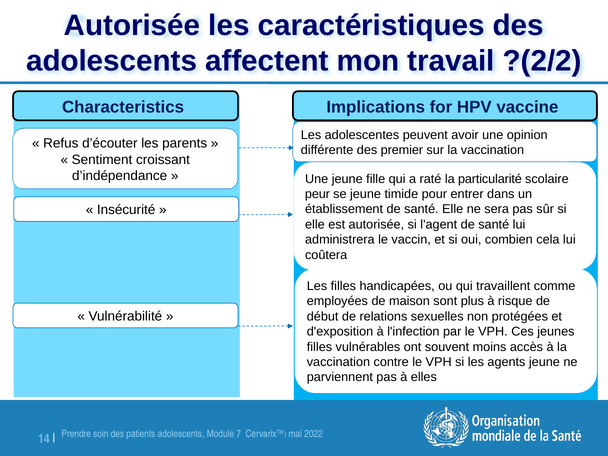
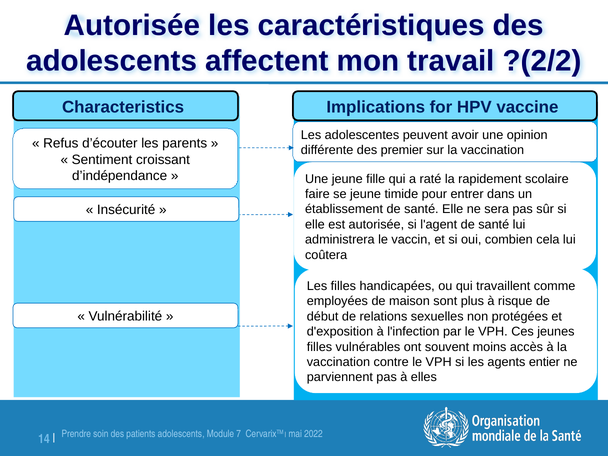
particularité: particularité -> rapidement (490, 179)
peur: peur -> faire (317, 194)
agents jeune: jeune -> entier (544, 362)
